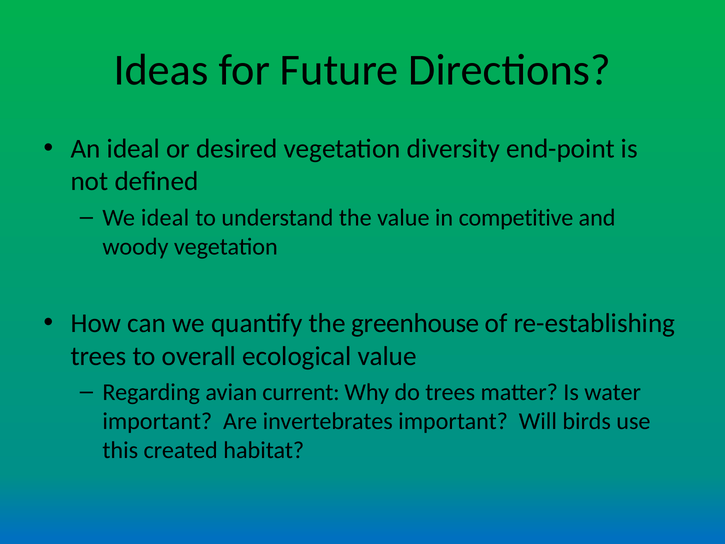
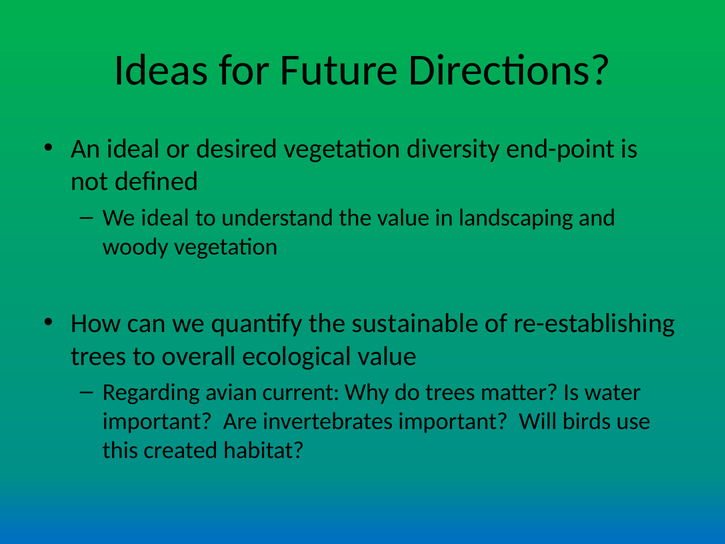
competitive: competitive -> landscaping (516, 218)
greenhouse: greenhouse -> sustainable (415, 323)
